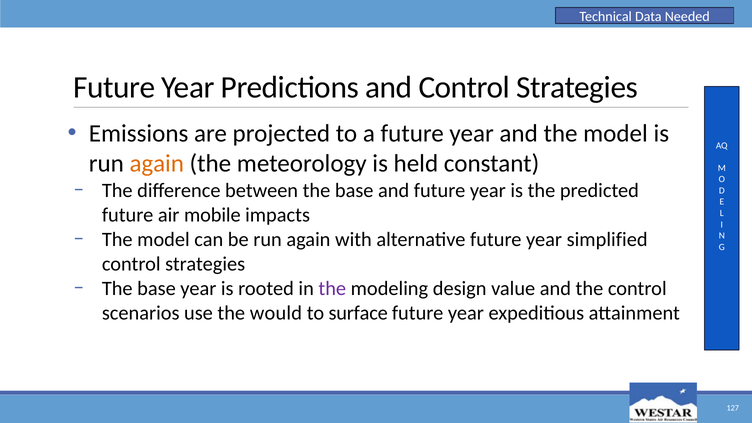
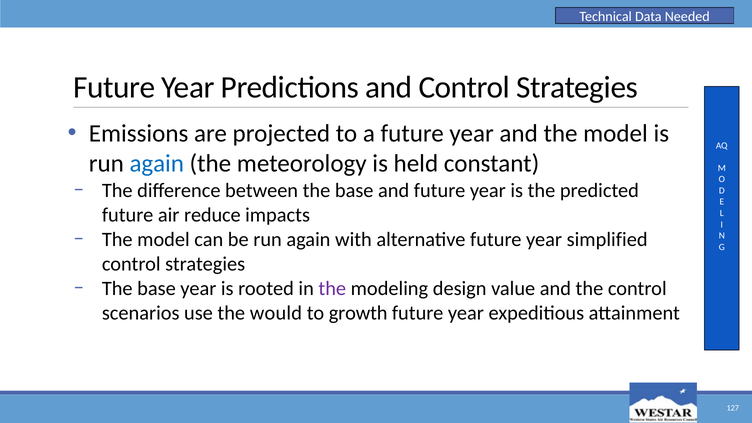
again colour: orange -> blue (157, 164)
mobile: mobile -> reduce (212, 215)
surface: surface -> growth (358, 313)
